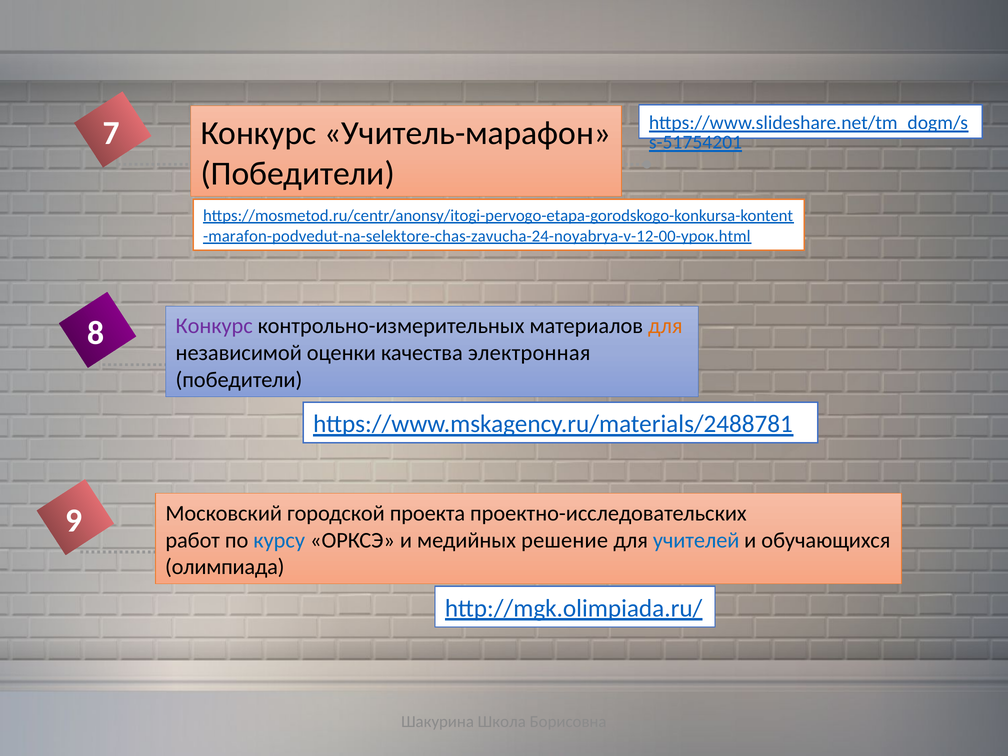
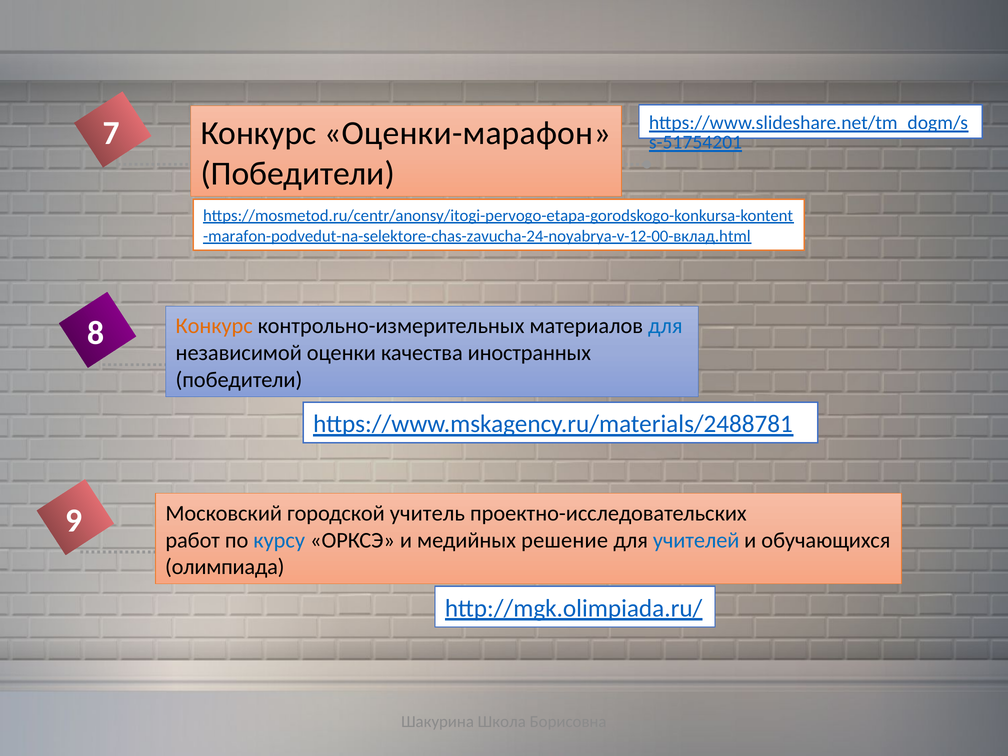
Учитель-марафон: Учитель-марафон -> Оценки-марафон (467, 133)
marafon-podvedut-na-selektore-chas-zavucha-24-noyabrya-v-12-00-урок.html: marafon-podvedut-na-selektore-chas-zavucha-24-noyabrya-v-12-00-урок.html -> marafon-podvedut-na-selektore-chas-zavucha-24-noyabrya-v-12-00-вклад.html (477, 236)
Конкурс colour: purple -> orange (214, 326)
для colour: orange -> blue (665, 326)
электронная: электронная -> иностранных (529, 353)
проекта: проекта -> учитель (427, 513)
